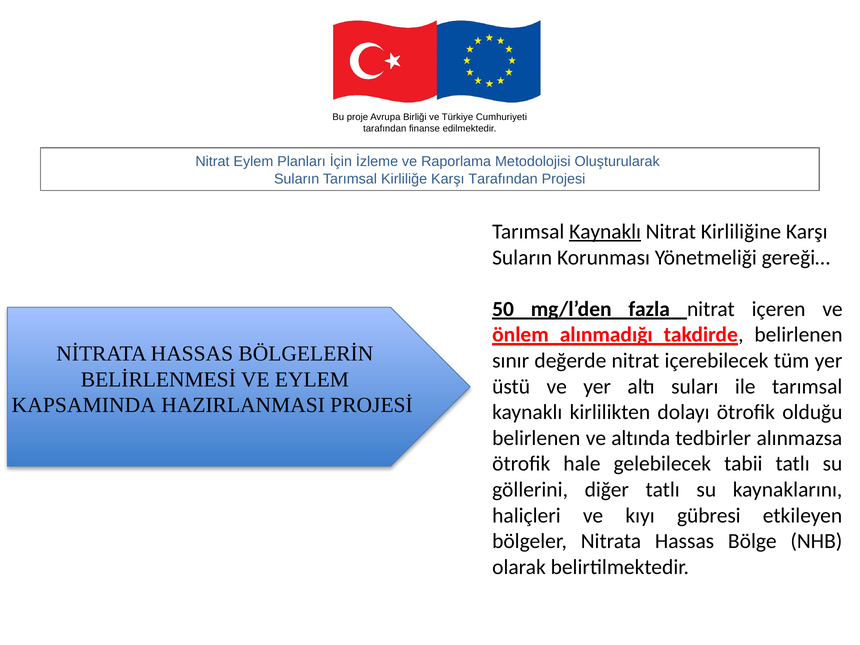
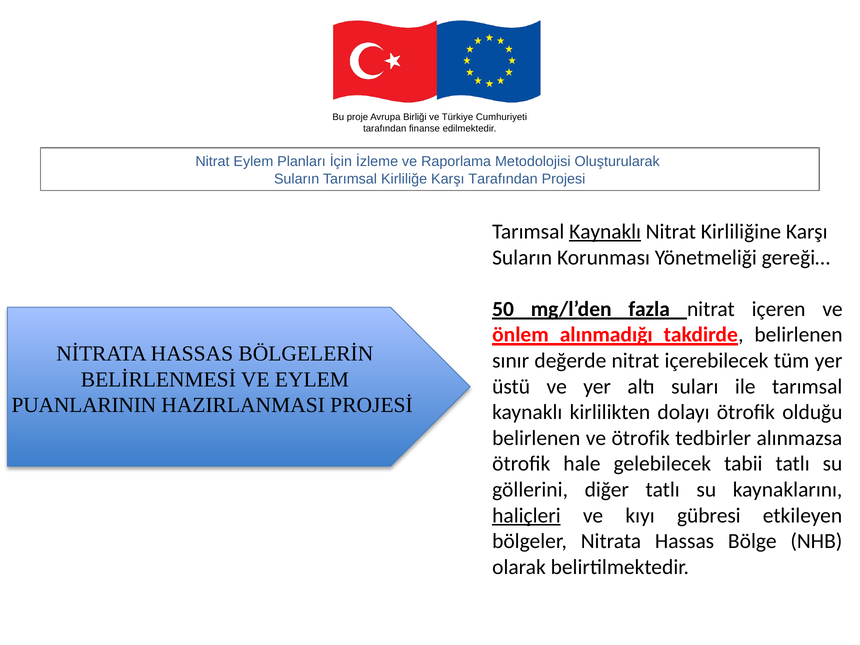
KAPSAMINDA: KAPSAMINDA -> PUANLARININ (84, 405)
ve altında: altında -> ötrofik (641, 438)
haliçleri underline: none -> present (526, 515)
